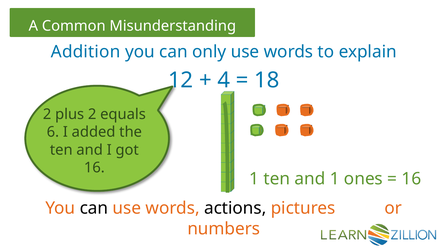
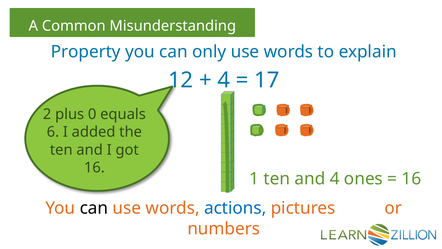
Addition: Addition -> Property (86, 52)
18: 18 -> 17 (267, 80)
plus 2: 2 -> 0 (92, 114)
and 1: 1 -> 4 (335, 178)
actions colour: black -> blue (235, 208)
